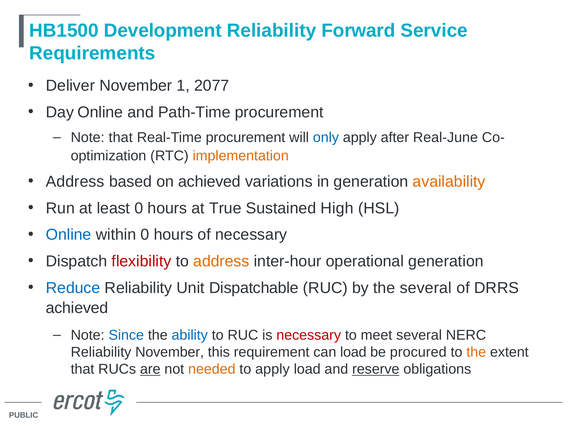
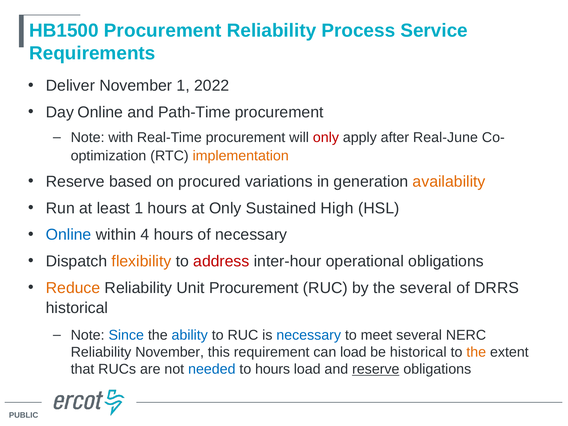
HB1500 Development: Development -> Procurement (163, 31)
Forward: Forward -> Process (358, 31)
2077: 2077 -> 2022 (212, 86)
Note that: that -> with (121, 138)
only colour: blue -> red (326, 138)
Address: Address -> Reserve (75, 182)
on achieved: achieved -> procured (209, 182)
least 0: 0 -> 1 (139, 208)
at True: True -> Only (225, 208)
within 0: 0 -> 4 (145, 235)
flexibility colour: red -> orange (141, 261)
address colour: orange -> red (221, 261)
operational generation: generation -> obligations (446, 261)
Reduce colour: blue -> orange (73, 288)
Unit Dispatchable: Dispatchable -> Procurement (254, 288)
achieved: achieved -> historical (77, 308)
necessary colour: red -> blue (309, 335)
be procured: procured -> historical (418, 352)
are underline: present -> none (150, 369)
needed colour: orange -> blue (212, 369)
to apply: apply -> hours (273, 369)
